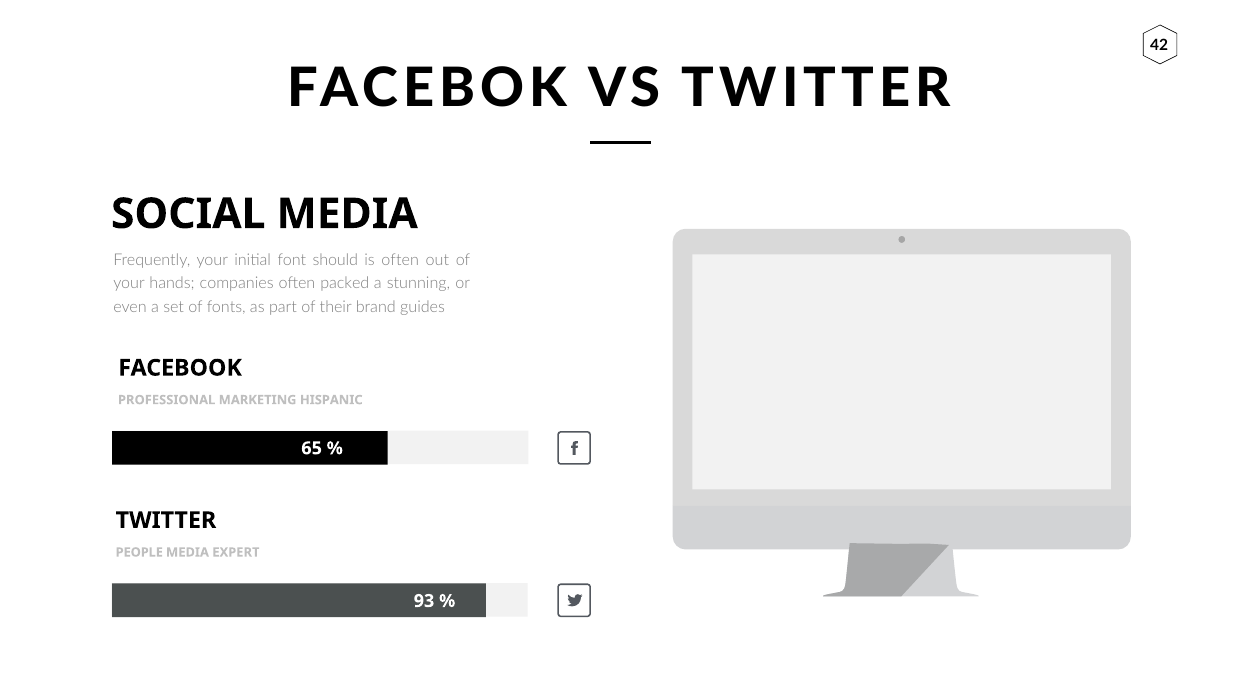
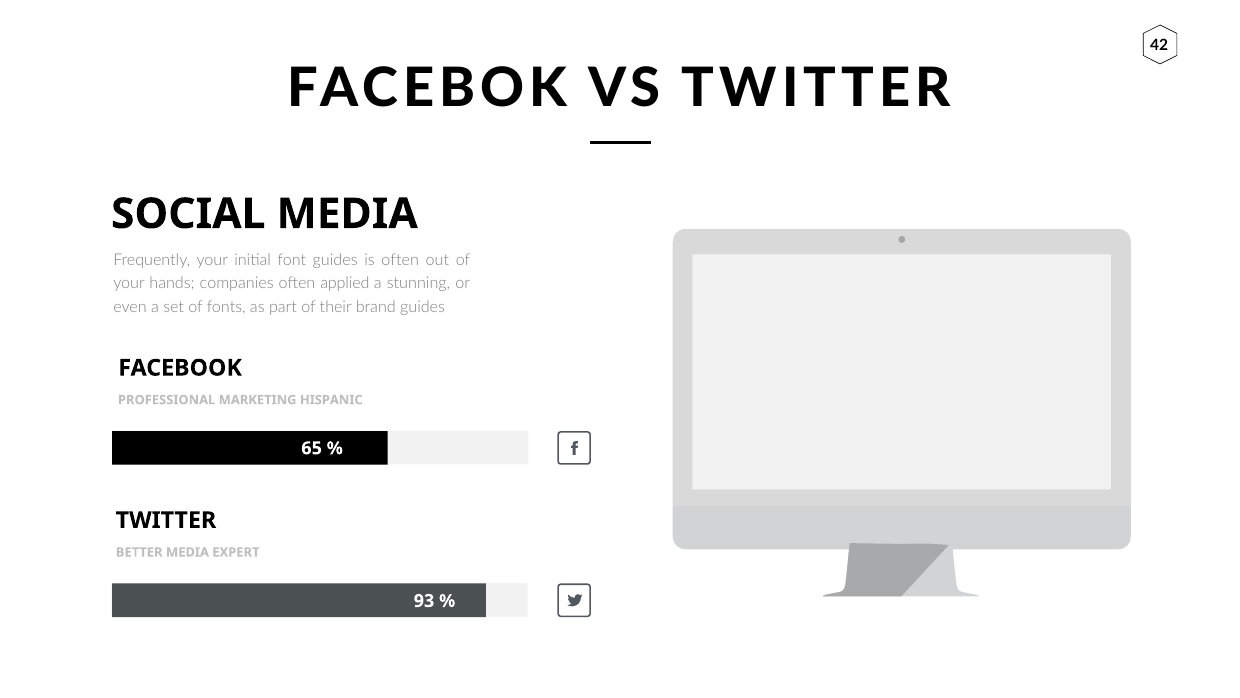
font should: should -> guides (335, 260)
packed: packed -> applied (345, 283)
PEOPLE: PEOPLE -> BETTER (139, 552)
